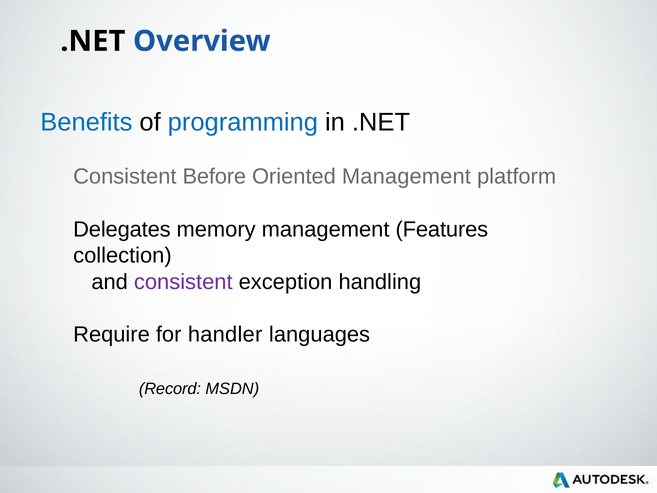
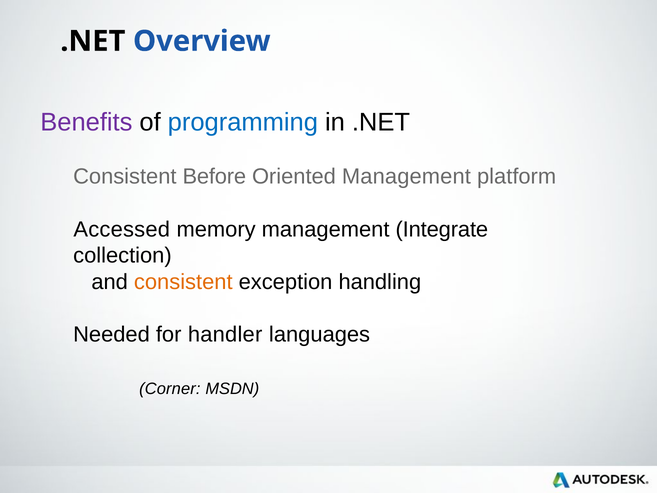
Benefits colour: blue -> purple (86, 122)
Delegates: Delegates -> Accessed (122, 229)
Features: Features -> Integrate (442, 229)
consistent colour: purple -> orange (183, 282)
Require: Require -> Needed (112, 334)
Record: Record -> Corner (170, 389)
